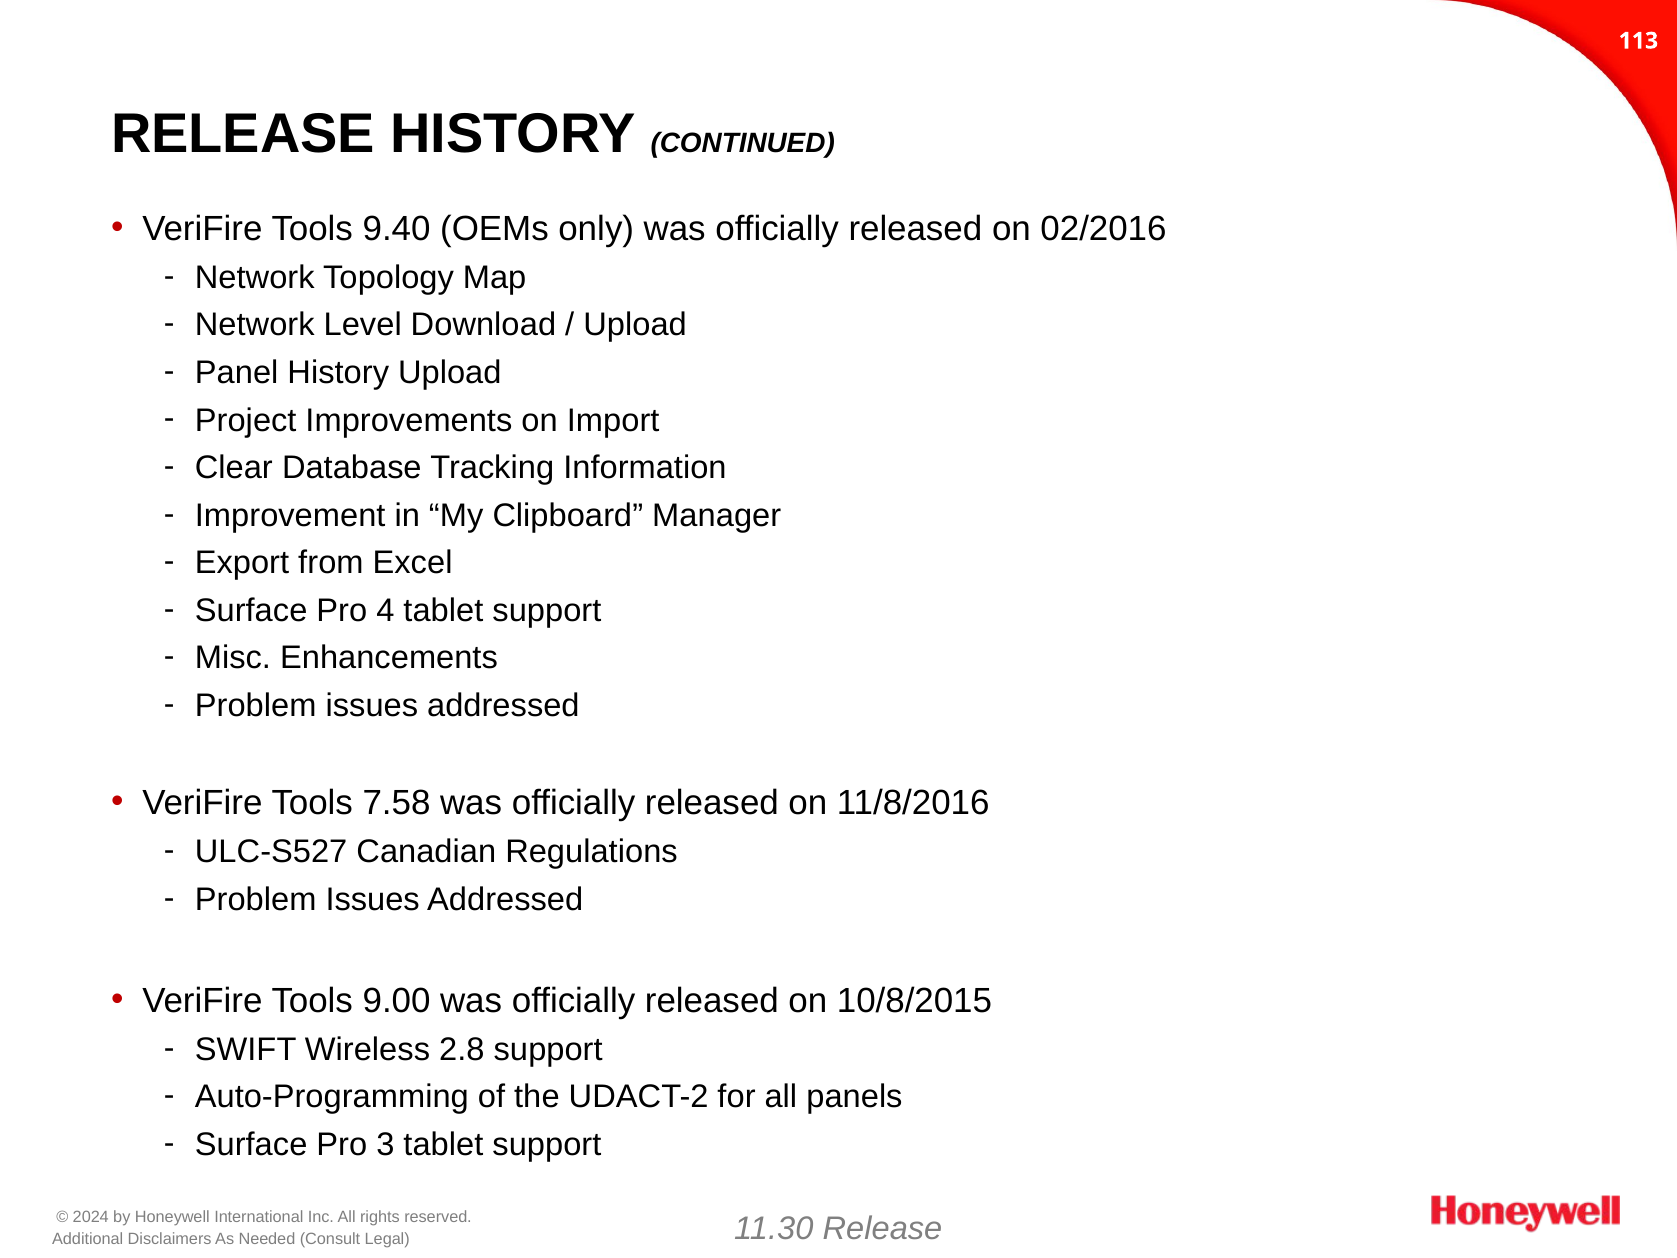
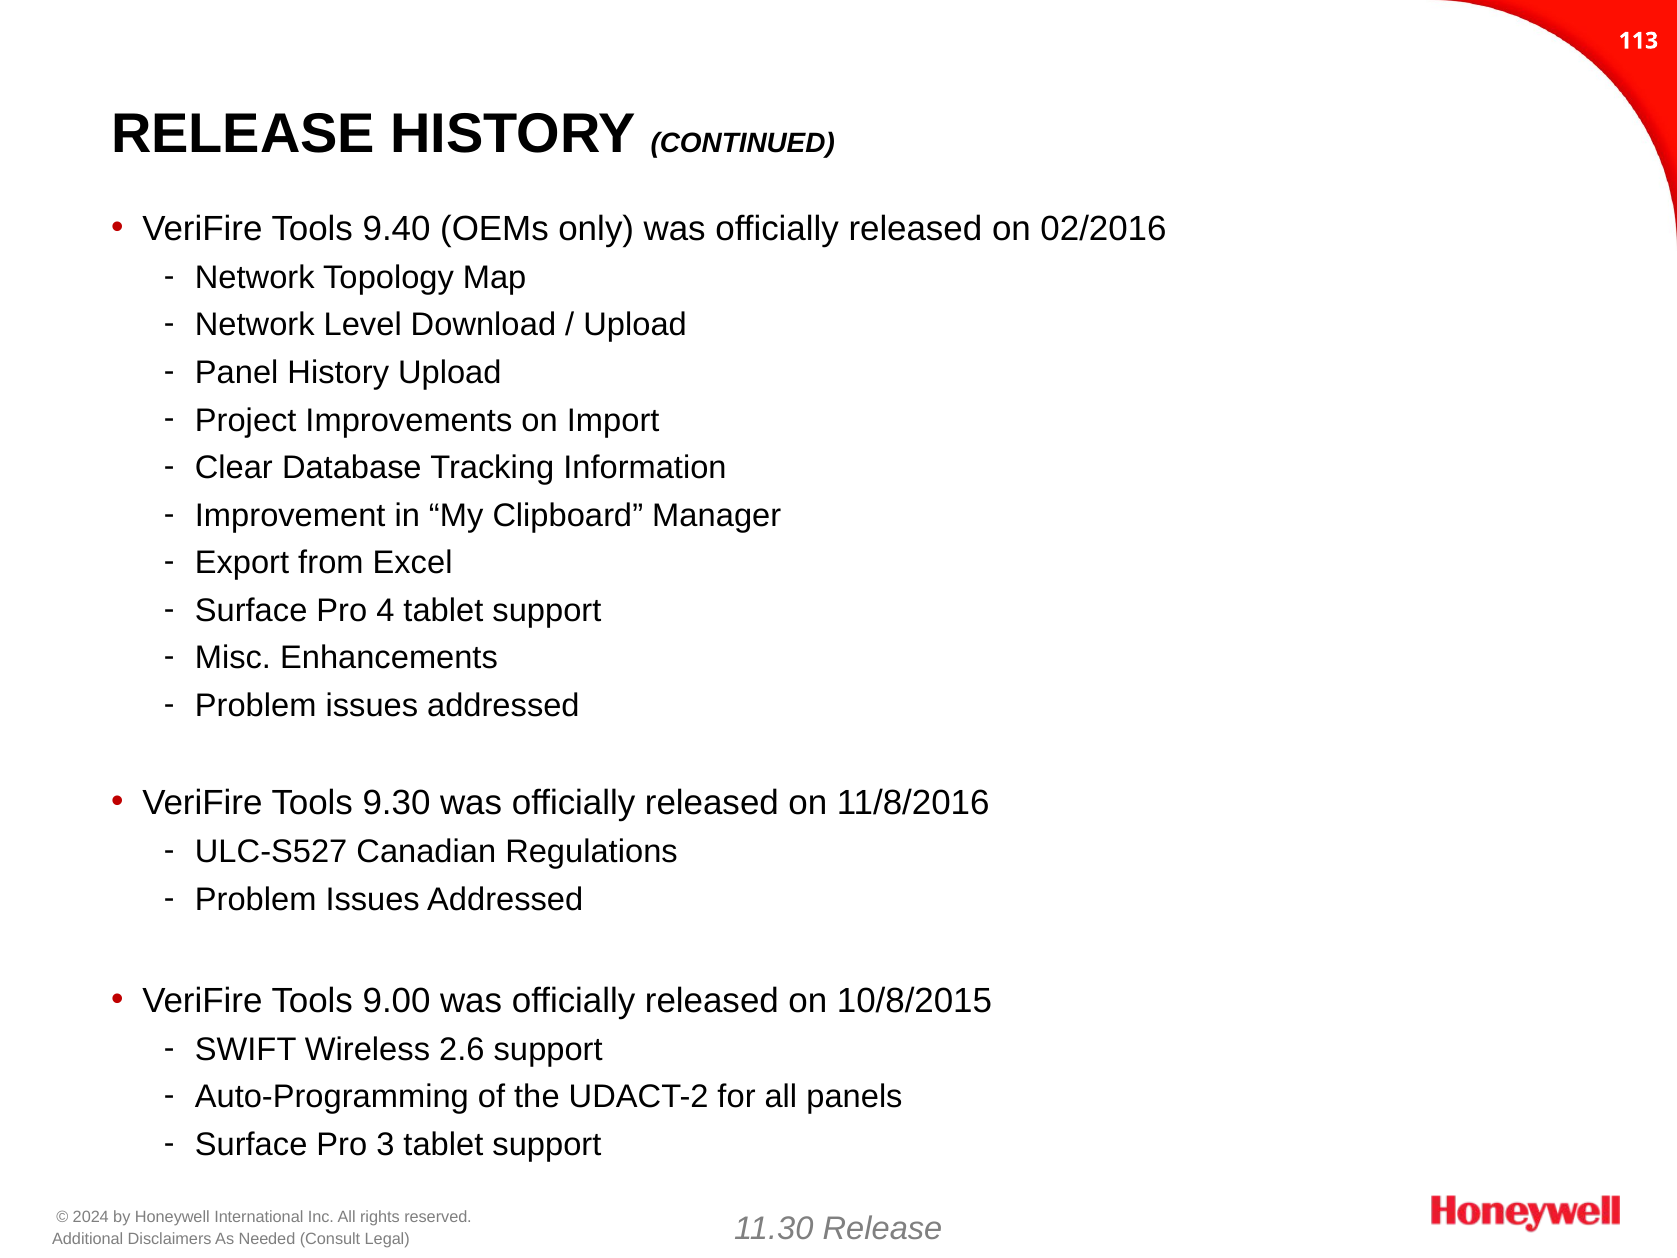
7.58: 7.58 -> 9.30 (397, 803)
2.8: 2.8 -> 2.6 (462, 1049)
